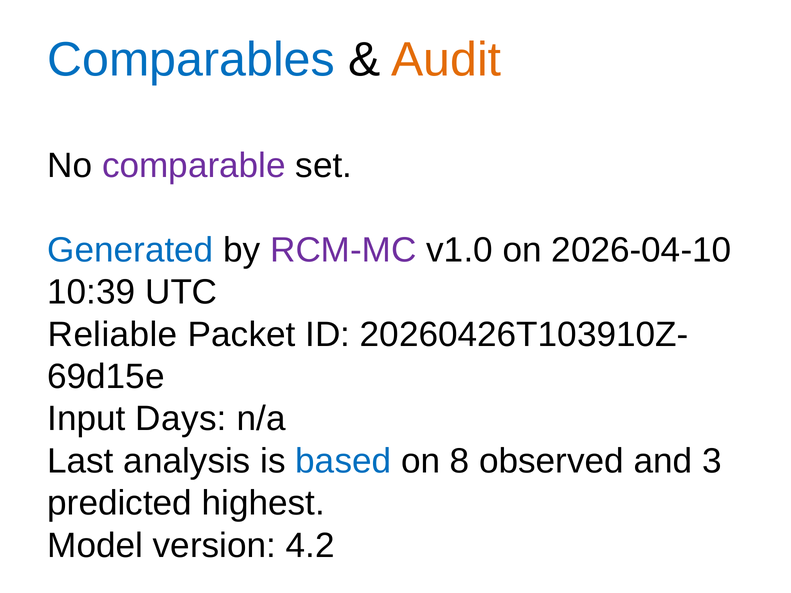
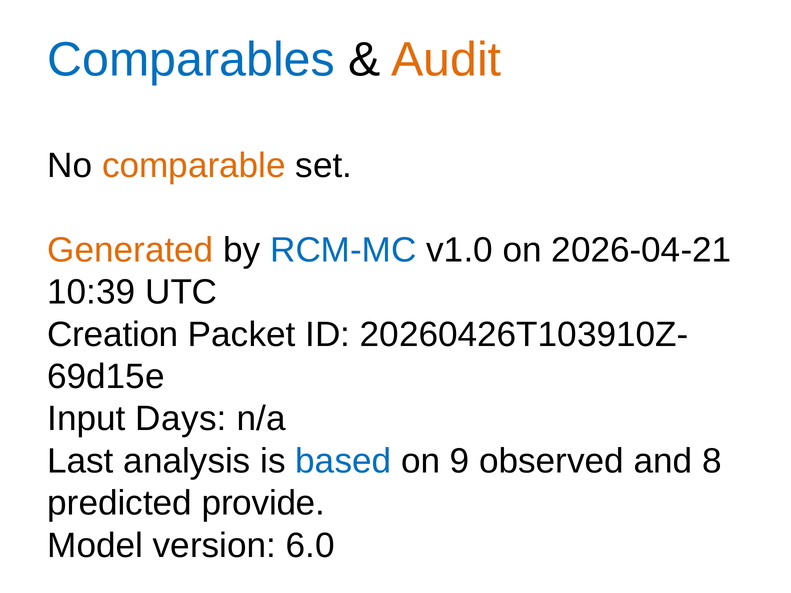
comparable colour: purple -> orange (194, 166)
Generated colour: blue -> orange (130, 250)
RCM-MC colour: purple -> blue (343, 250)
2026-04-10: 2026-04-10 -> 2026-04-21 (641, 250)
Reliable: Reliable -> Creation (113, 335)
8: 8 -> 9 (460, 461)
3: 3 -> 8 (712, 461)
highest: highest -> provide (263, 503)
4.2: 4.2 -> 6.0 (310, 546)
